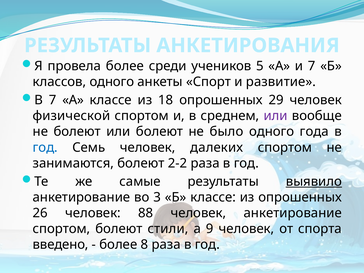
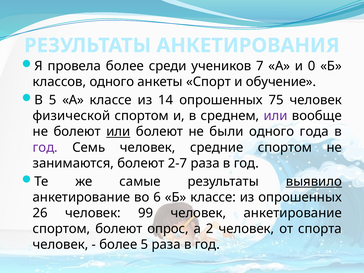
5: 5 -> 7 (260, 66)
и 7: 7 -> 0 (312, 66)
развитие: развитие -> обучение (281, 82)
В 7: 7 -> 5 (53, 100)
18: 18 -> 14 (166, 100)
29: 29 -> 75 (276, 100)
или underline: none -> present (118, 132)
было: было -> были (226, 132)
год colour: blue -> purple (45, 147)
далеких: далеких -> средние (217, 147)
2-2: 2-2 -> 2-7 (177, 163)
3: 3 -> 6 (157, 197)
88: 88 -> 99 (146, 213)
стили: стили -> опрос (168, 229)
9: 9 -> 2 (210, 229)
введено: введено -> человек (61, 245)
более 8: 8 -> 5 (144, 245)
